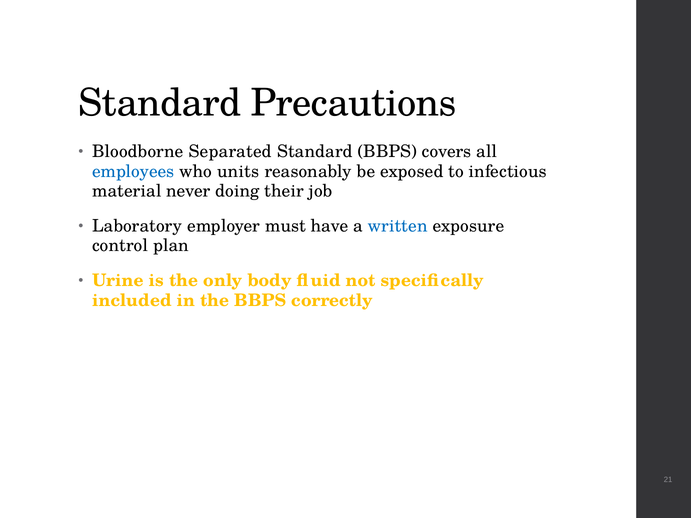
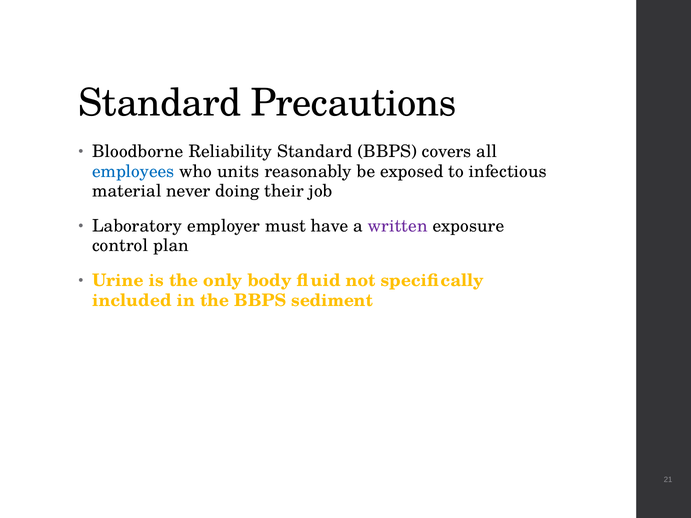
Separated: Separated -> Reliability (230, 152)
written colour: blue -> purple (398, 226)
correctly: correctly -> sediment (332, 301)
